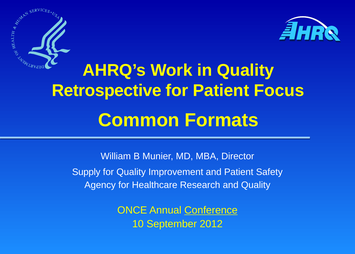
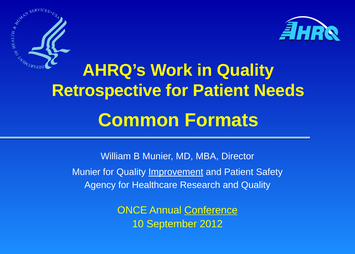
Focus: Focus -> Needs (279, 90)
Supply: Supply -> Munier (86, 172)
Improvement underline: none -> present (176, 172)
